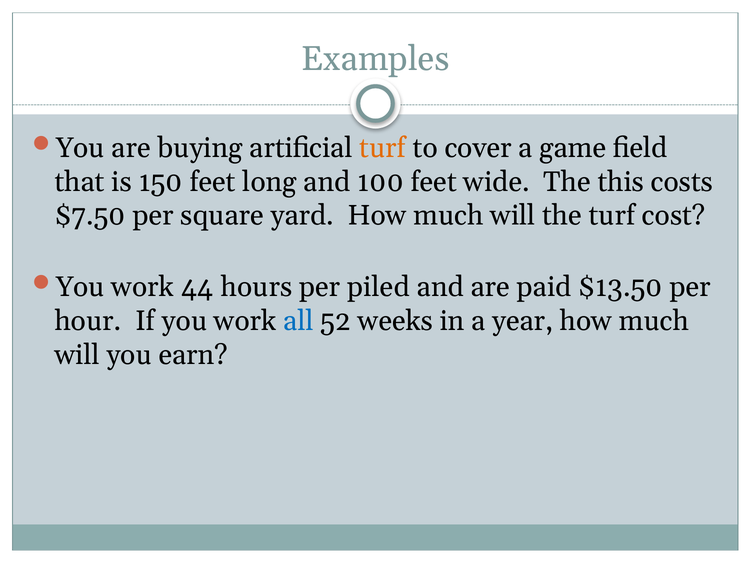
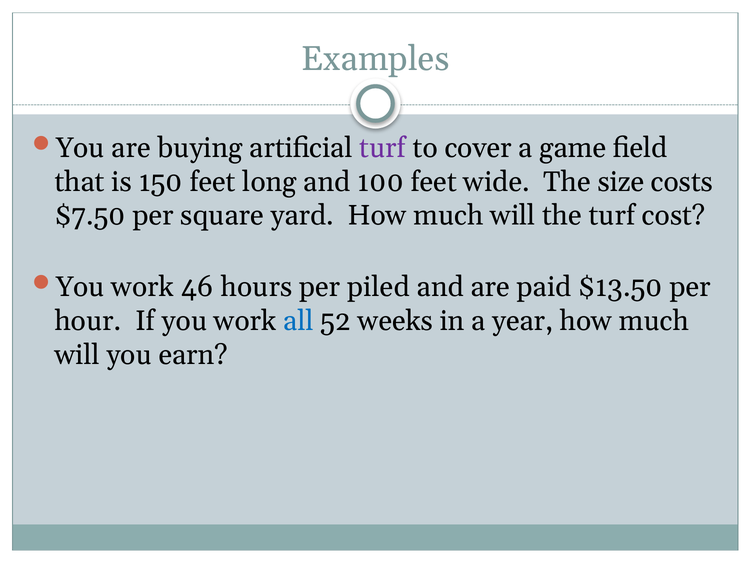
turf colour: orange -> purple (383, 148)
this: this -> size (621, 182)
44: 44 -> 46 (197, 287)
